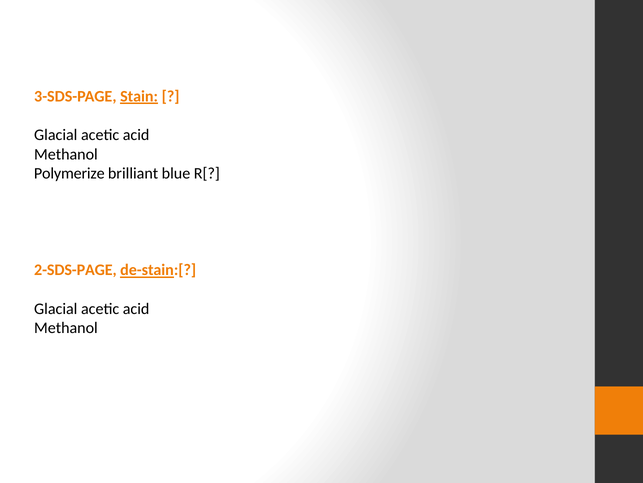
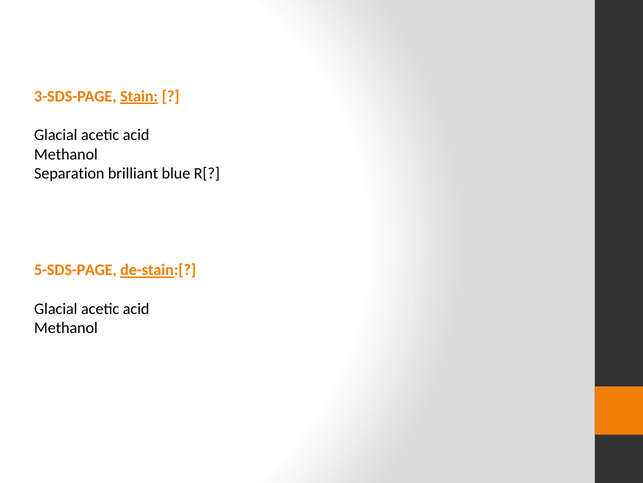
Polymerize: Polymerize -> Separation (69, 173)
2-SDS-PAGE: 2-SDS-PAGE -> 5-SDS-PAGE (75, 270)
